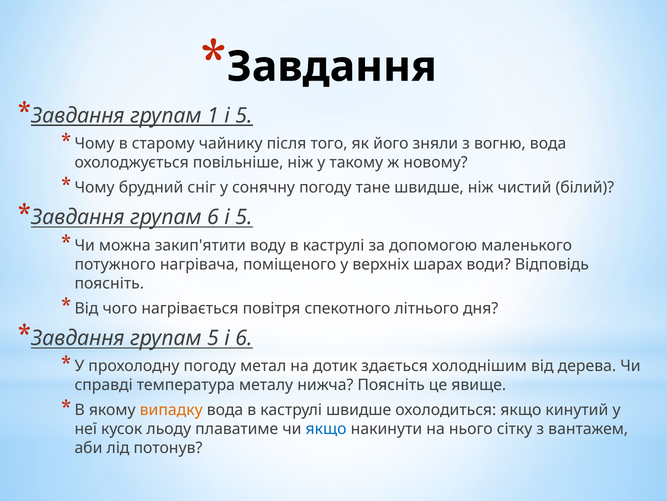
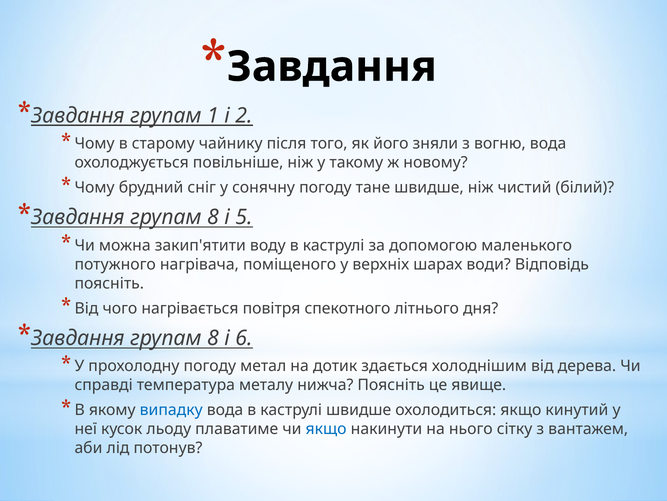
1 і 5: 5 -> 2 (244, 115)
6: 6 -> 8 (213, 217)
5: 5 -> 8 (213, 338)
випадку colour: orange -> blue (171, 410)
